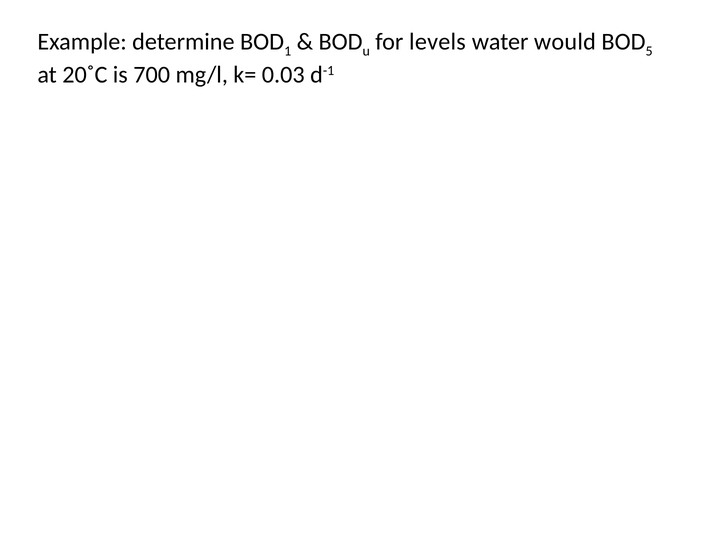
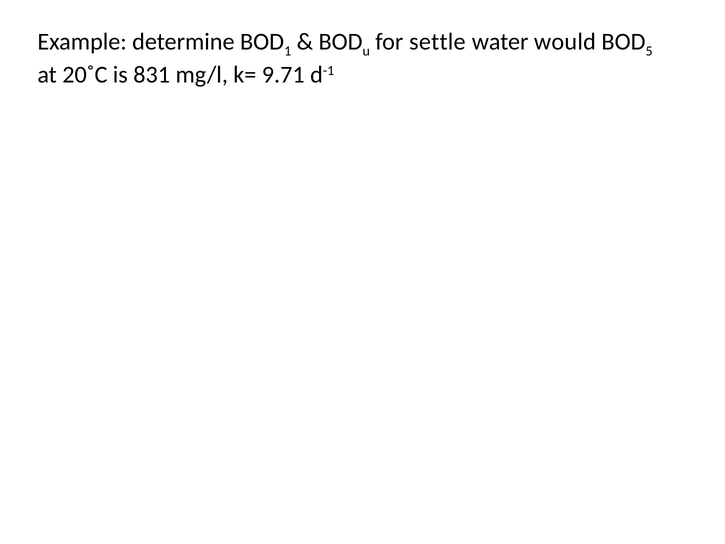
levels: levels -> settle (437, 42)
700: 700 -> 831 (152, 75)
0.03: 0.03 -> 9.71 (283, 75)
